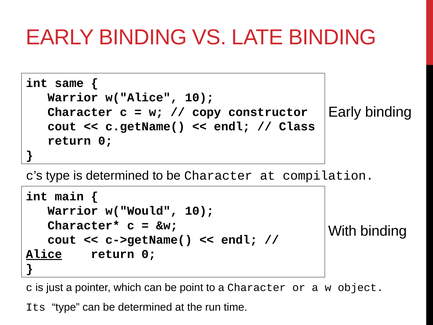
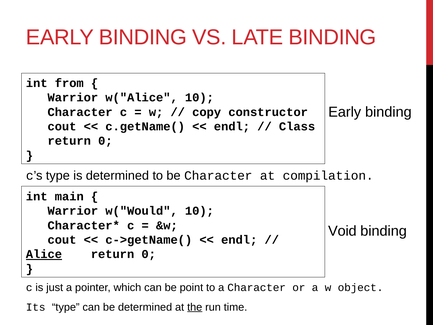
same: same -> from (69, 83)
With: With -> Void (342, 231)
the underline: none -> present (195, 307)
